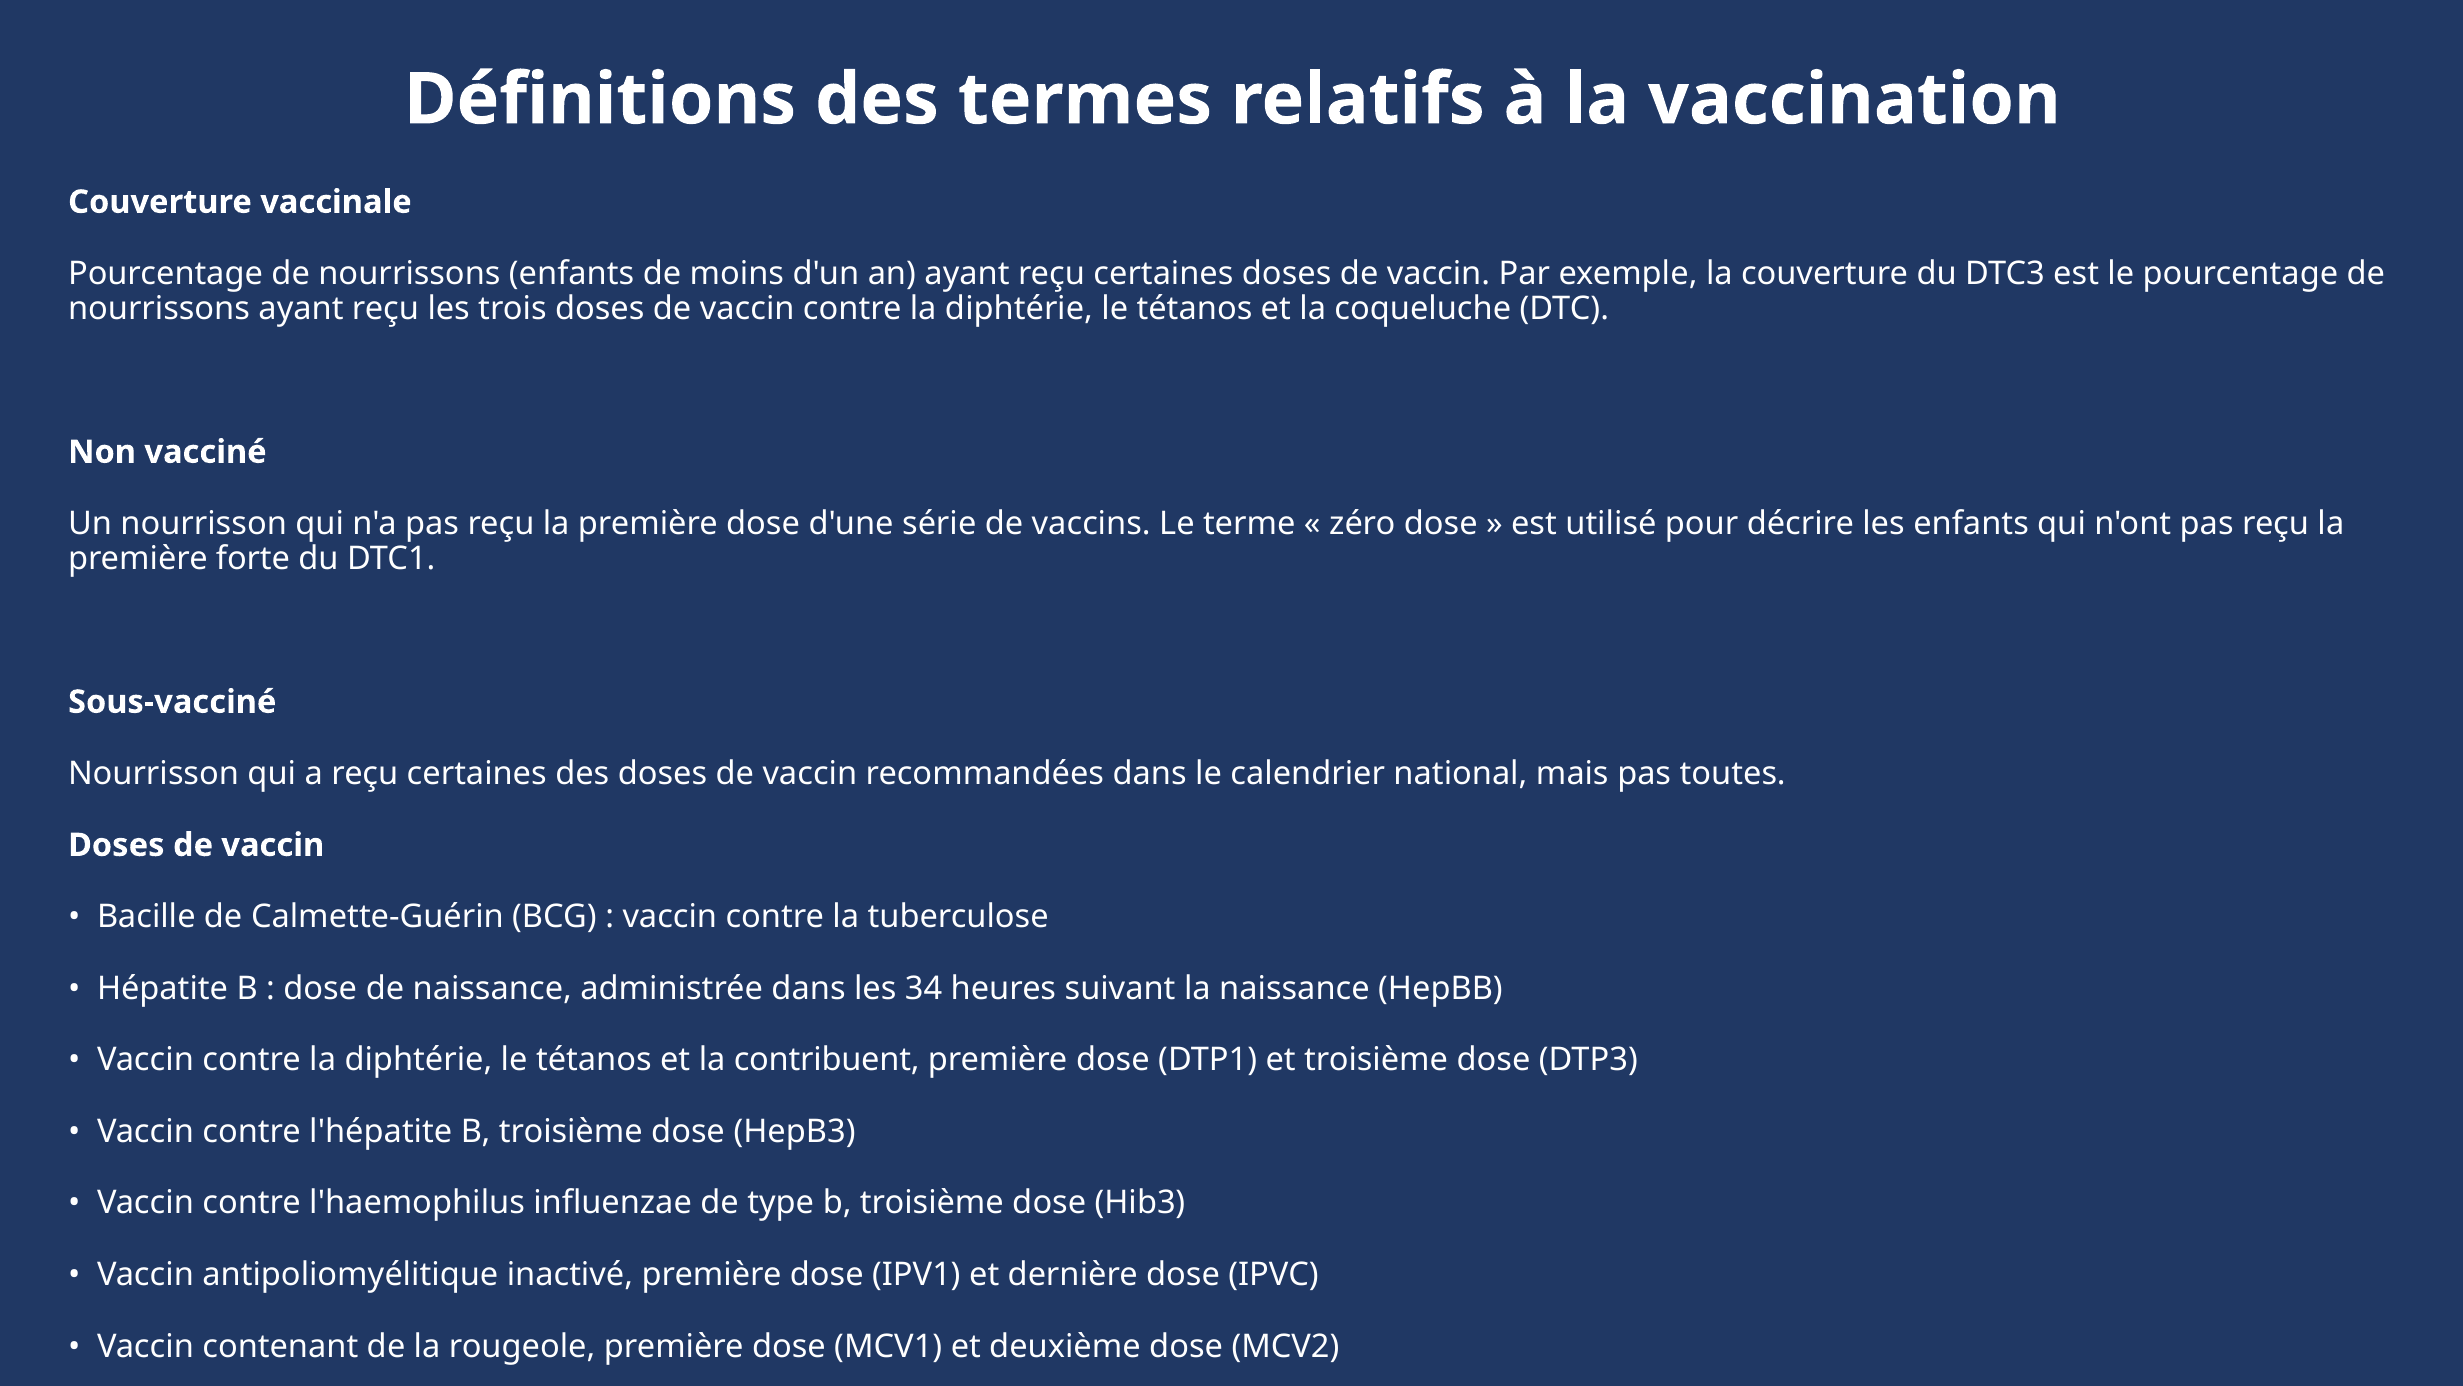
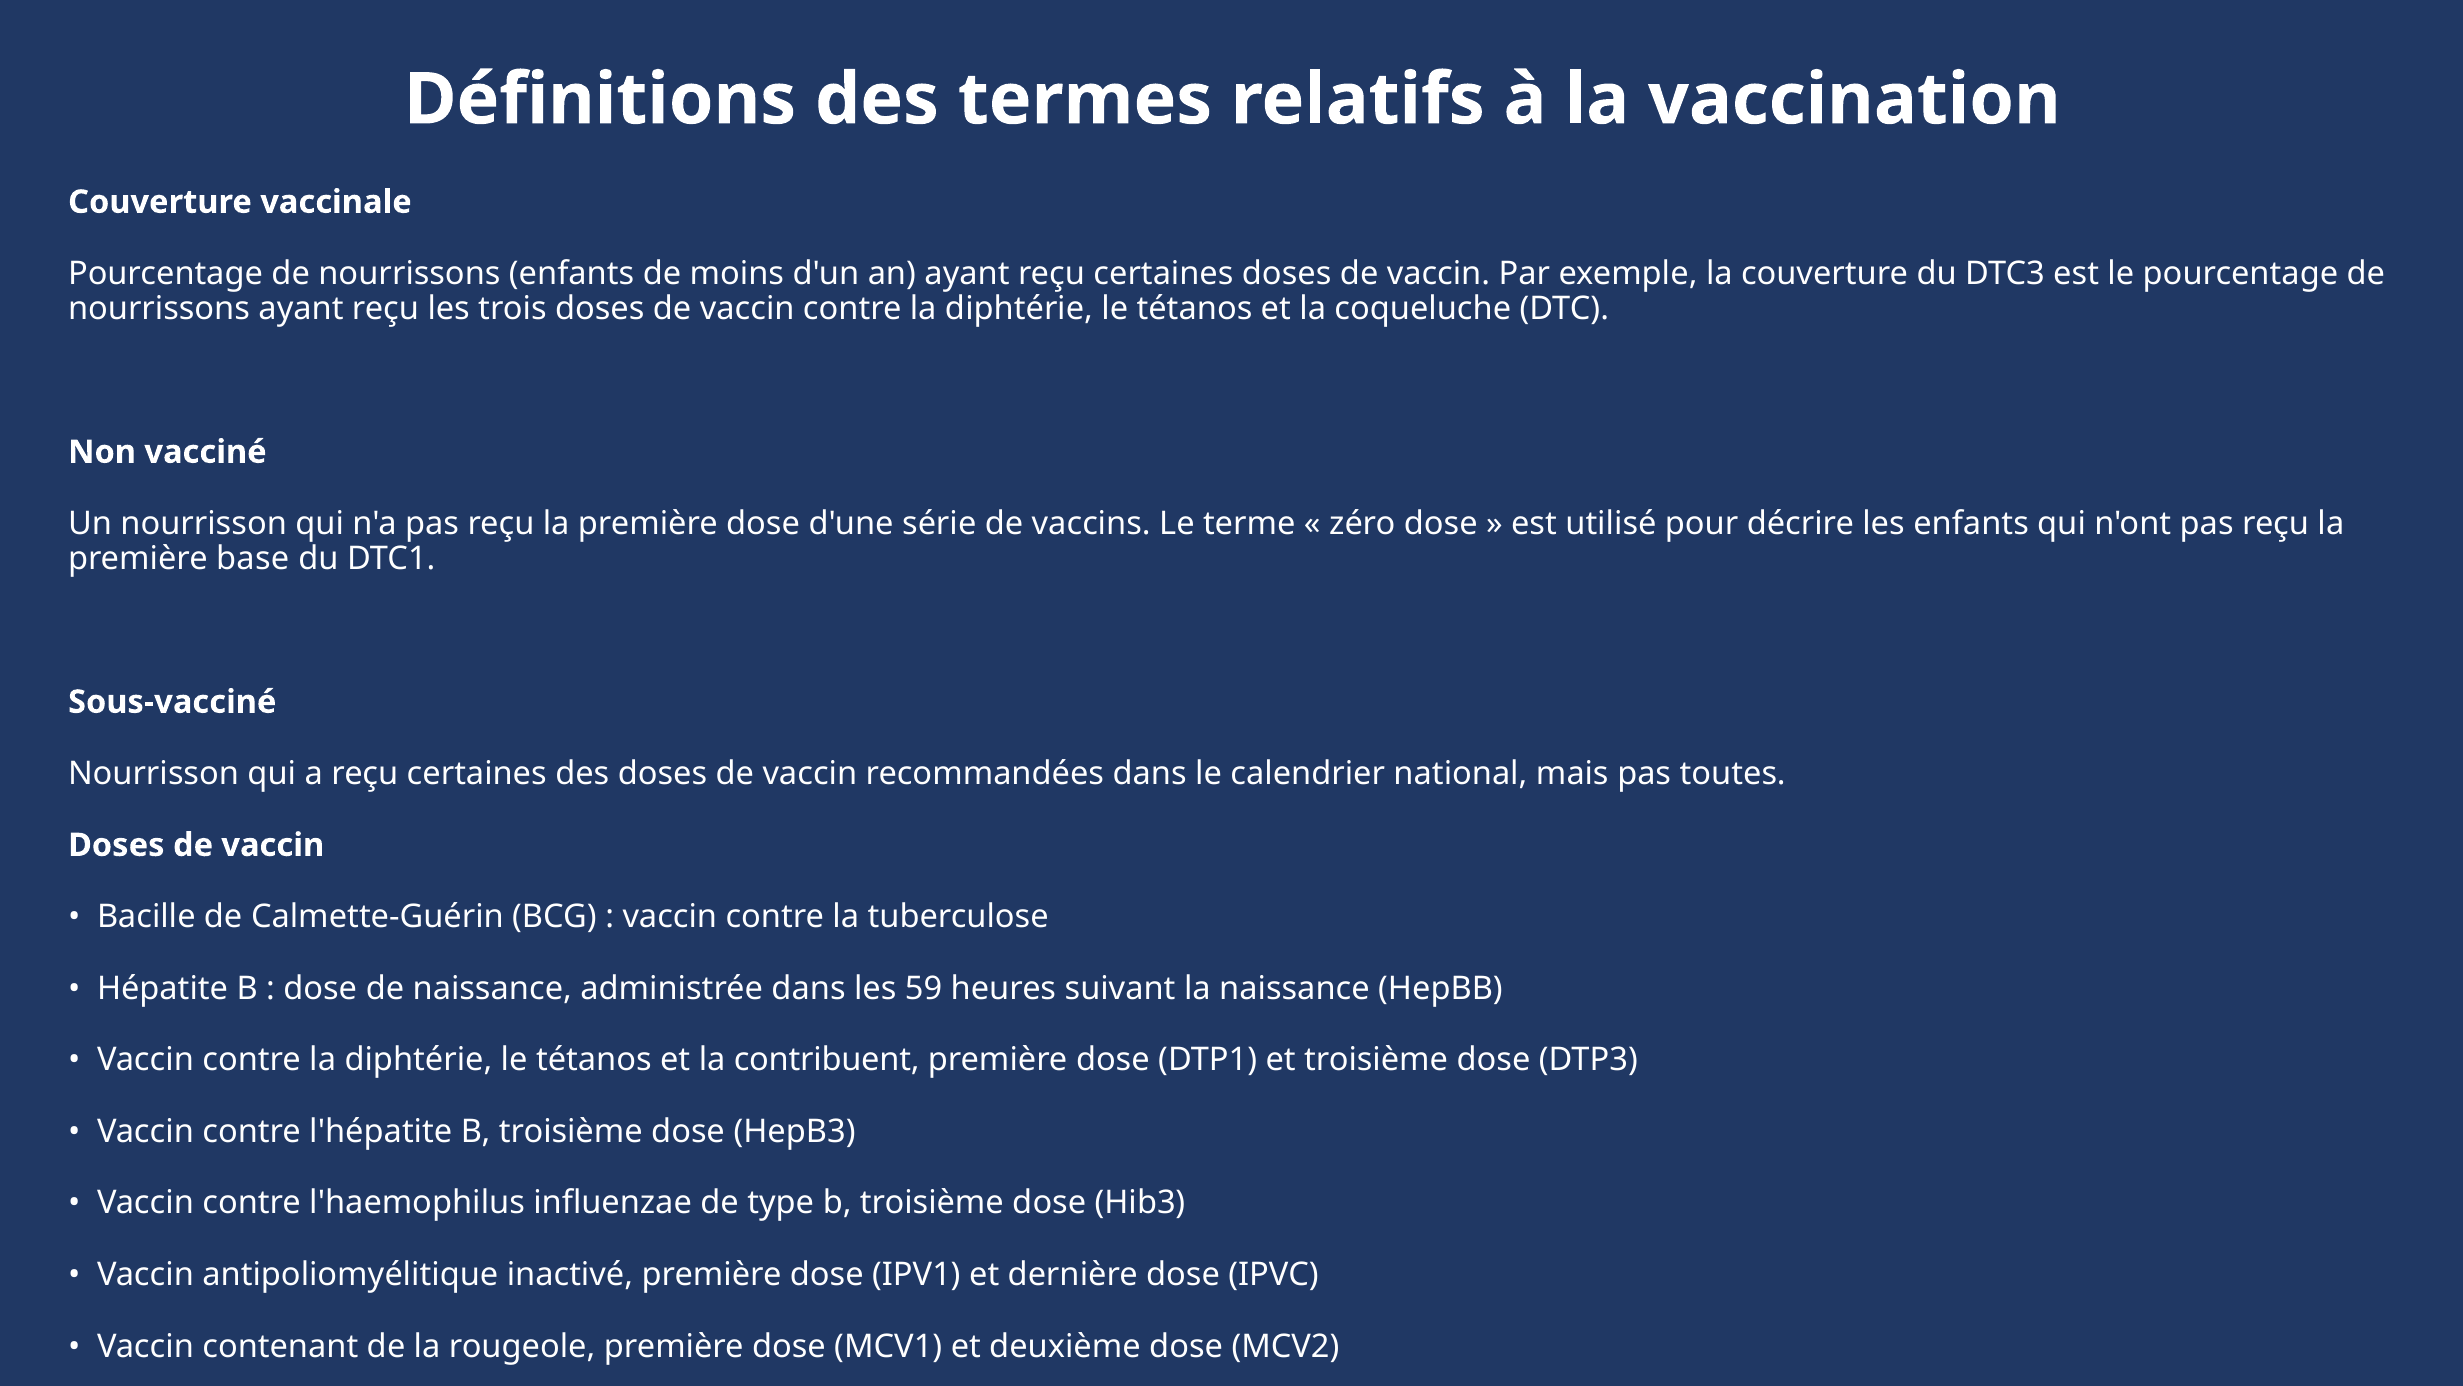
forte: forte -> base (253, 559)
34: 34 -> 59 (923, 988)
